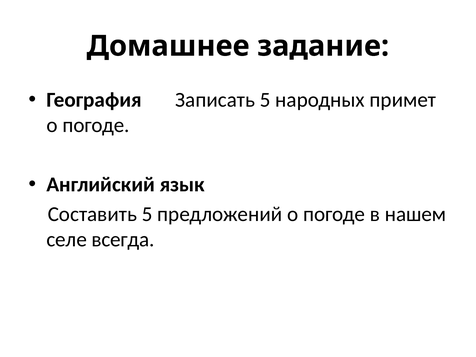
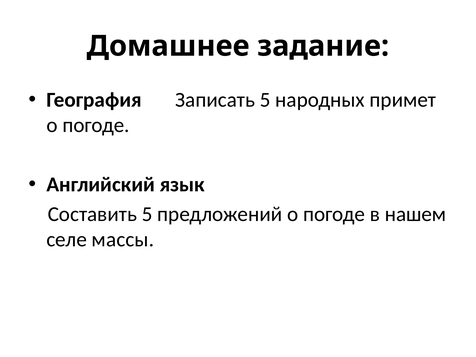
всегда: всегда -> массы (123, 240)
